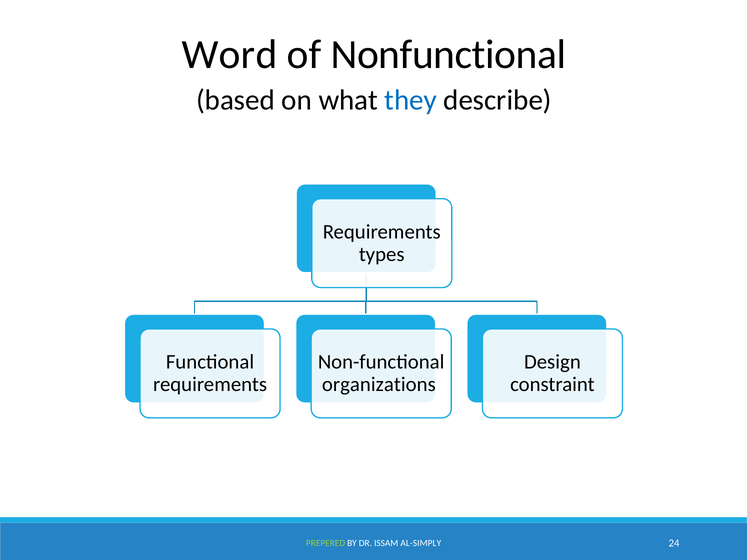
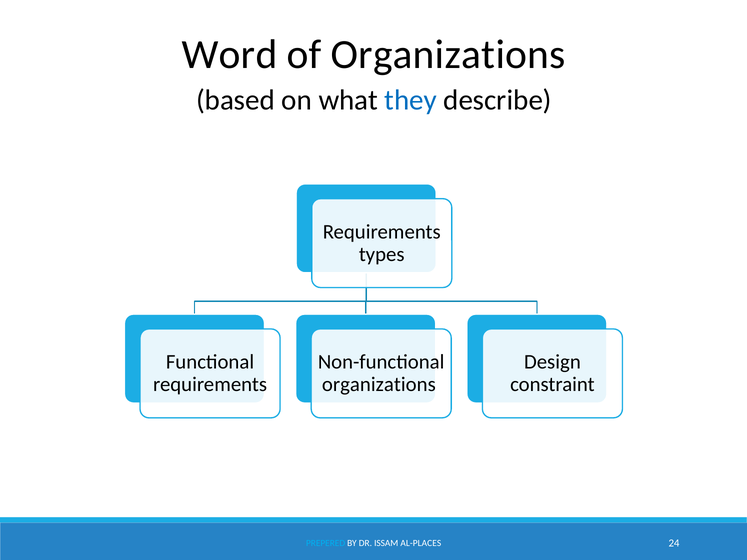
of Nonfunctional: Nonfunctional -> Organizations (448, 54)
PREPERED colour: light green -> light blue (326, 543)
AL-SIMPLY: AL-SIMPLY -> AL-PLACES (421, 543)
